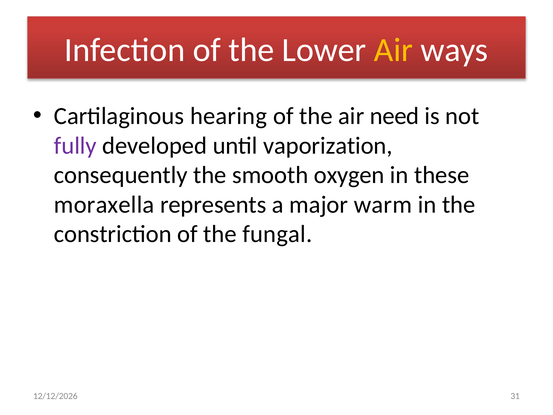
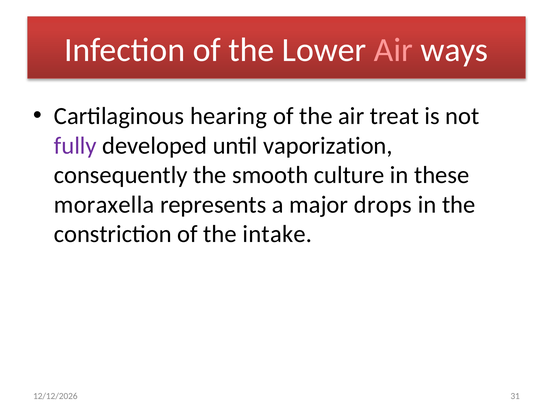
Air colour: yellow -> pink (394, 50)
need: need -> treat (394, 116)
oxygen: oxygen -> culture (349, 175)
warm: warm -> drops (383, 205)
fungal: fungal -> intake (277, 234)
